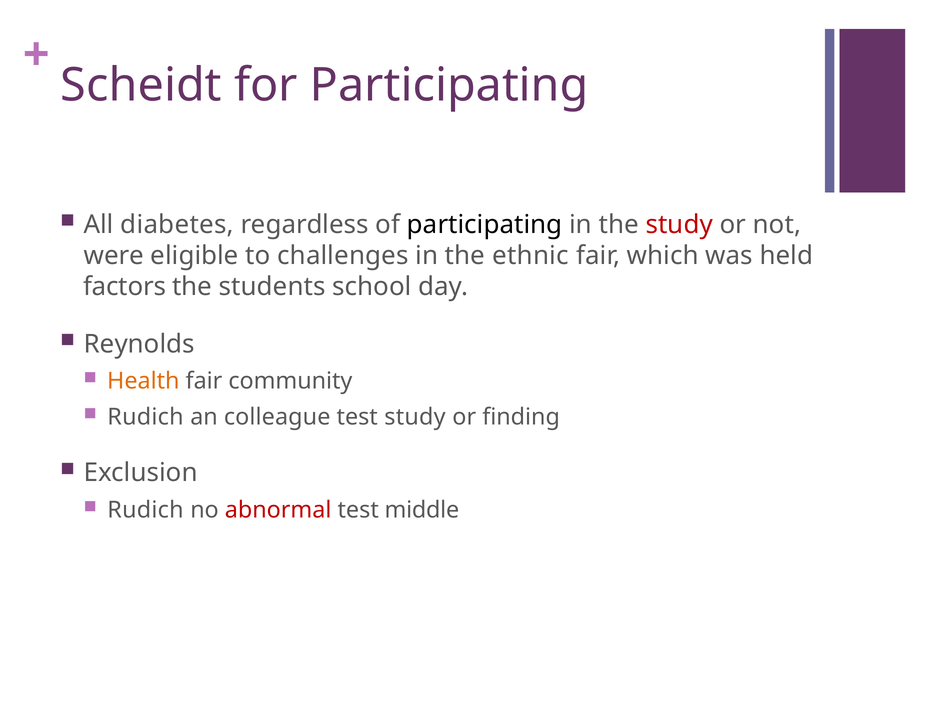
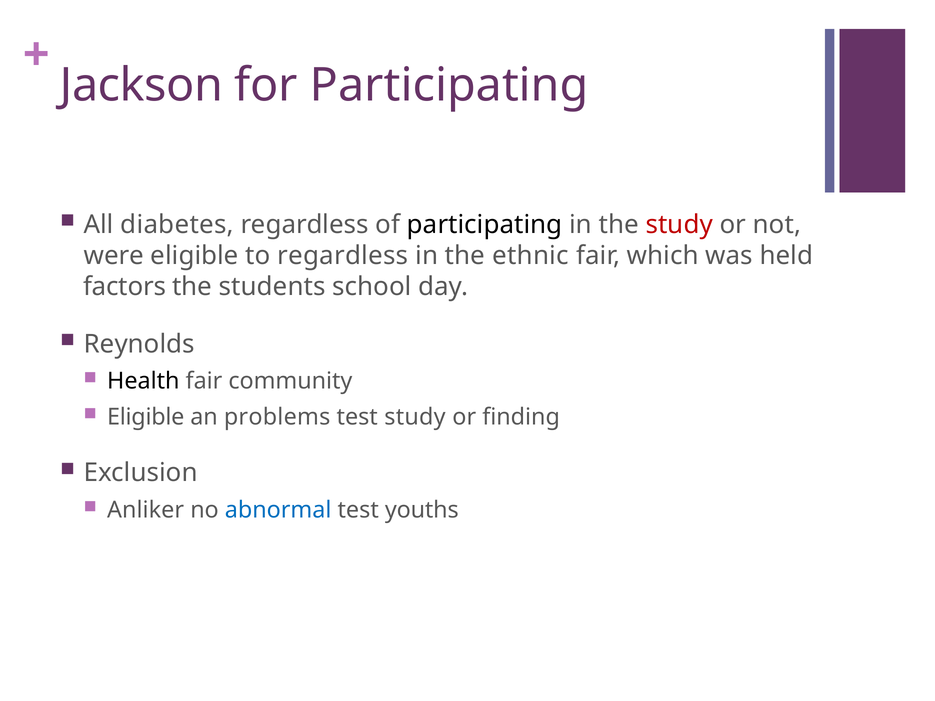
Scheidt: Scheidt -> Jackson (141, 86)
to challenges: challenges -> regardless (343, 256)
Health colour: orange -> black (143, 381)
Rudich: Rudich -> Eligible (146, 417)
colleague: colleague -> problems (277, 417)
Rudich: Rudich -> Anliker (146, 510)
abnormal colour: red -> blue (278, 510)
middle: middle -> youths (422, 510)
